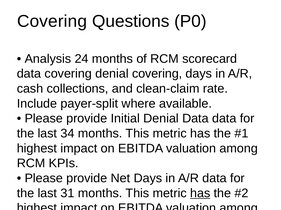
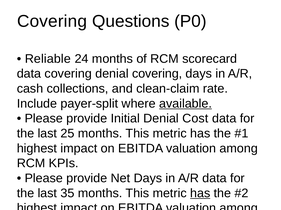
Analysis: Analysis -> Reliable (48, 59)
available underline: none -> present (185, 104)
Denial Data: Data -> Cost (195, 119)
34: 34 -> 25 (67, 134)
31: 31 -> 35 (67, 194)
